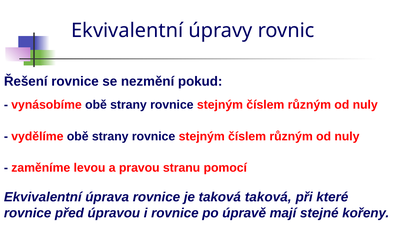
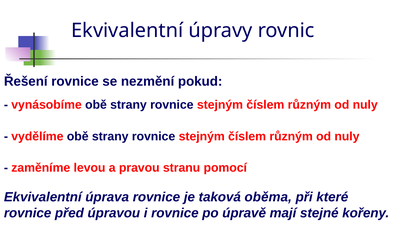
taková taková: taková -> oběma (268, 197)
